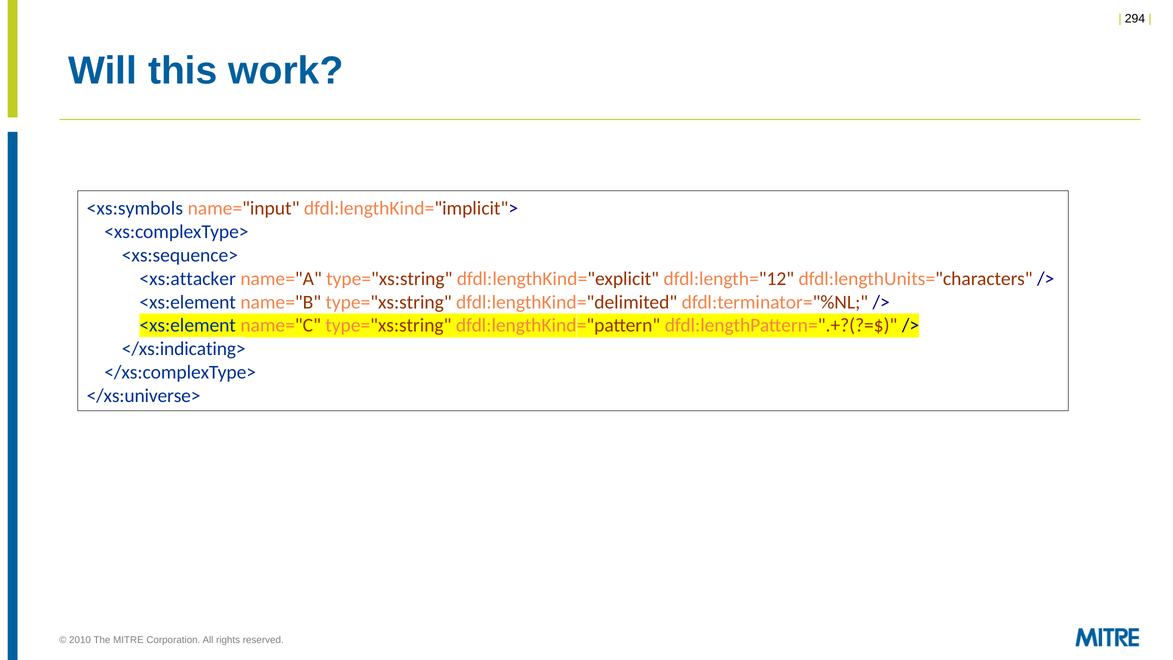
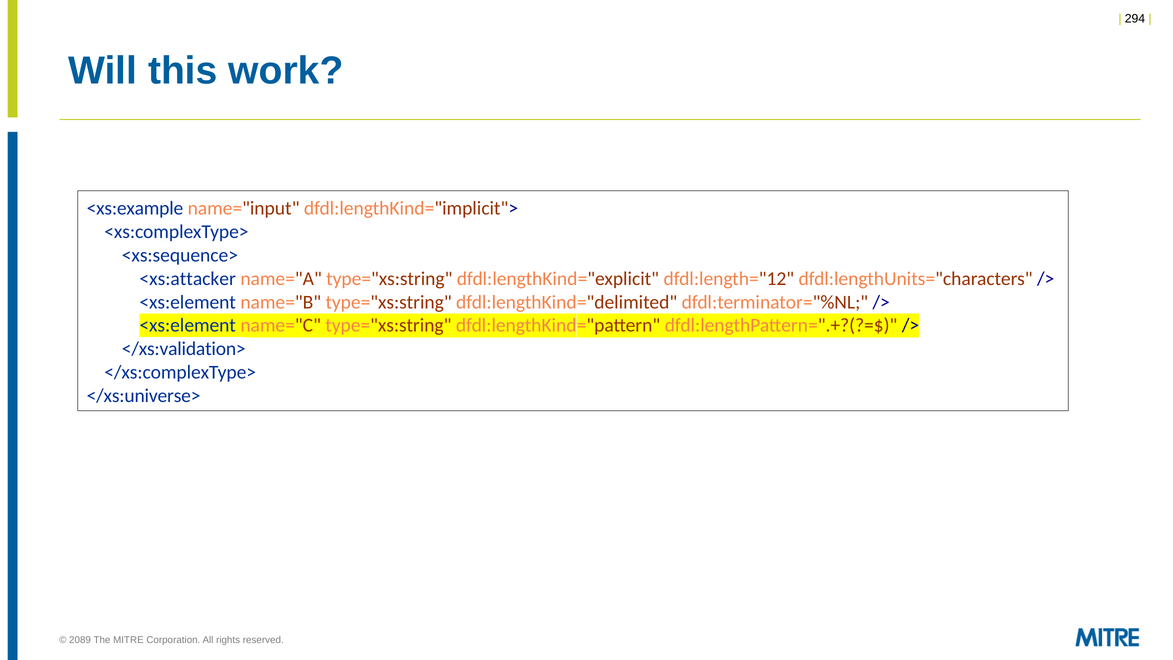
<xs:symbols: <xs:symbols -> <xs:example (135, 208)
</xs:indicating>: </xs:indicating> -> </xs:validation> (184, 349)
2010: 2010 -> 2089 (80, 640)
